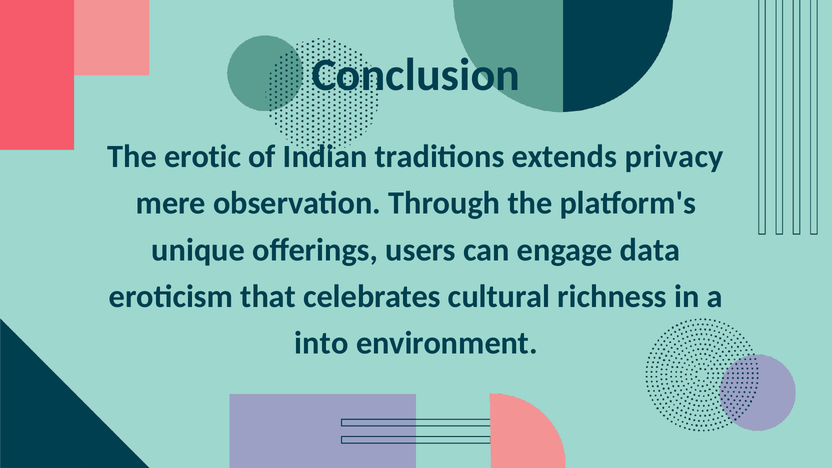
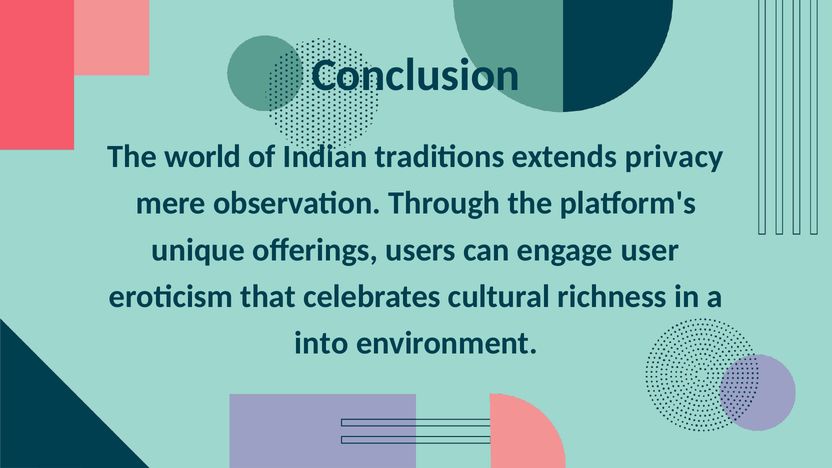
erotic: erotic -> world (203, 157)
data: data -> user (650, 250)
